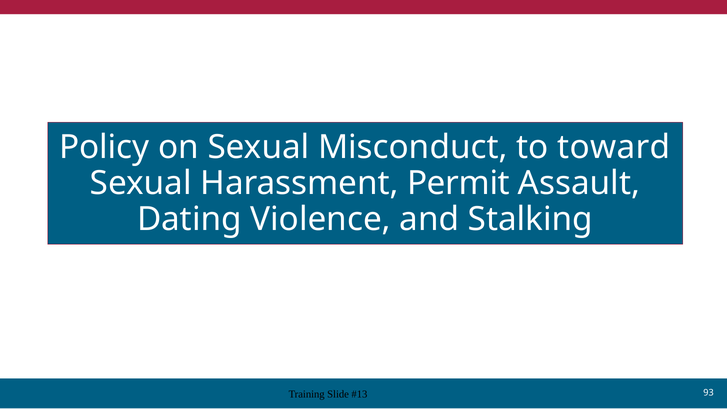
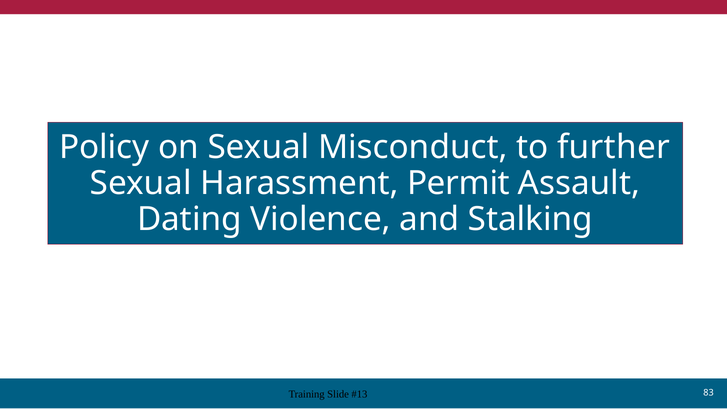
toward: toward -> further (614, 147)
93: 93 -> 83 (709, 393)
